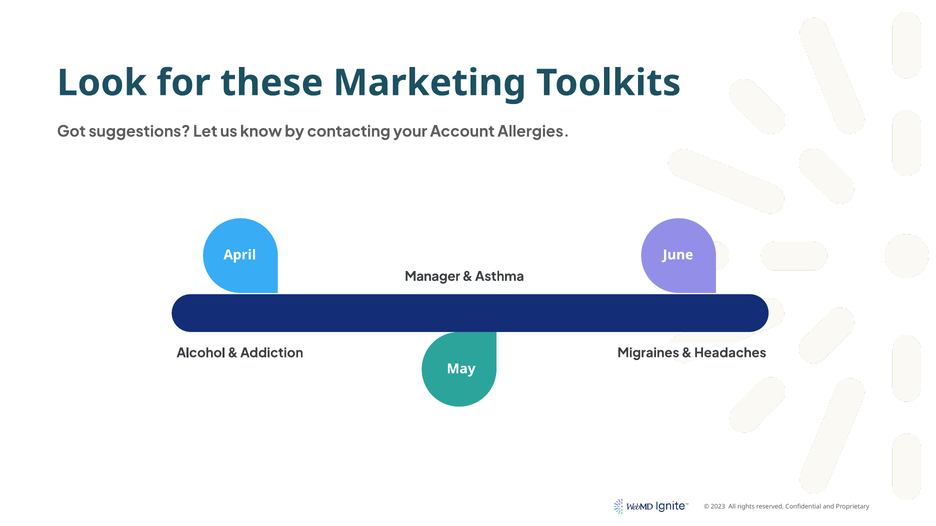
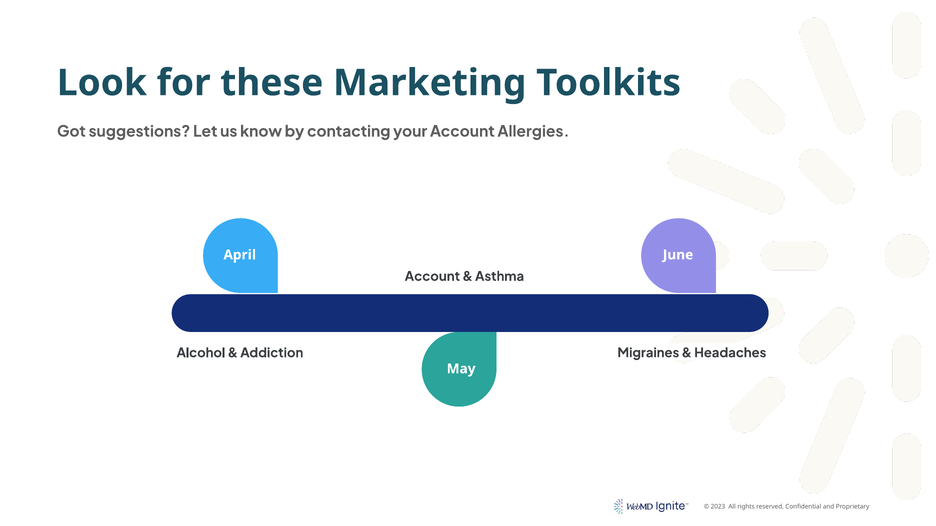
Manager: Manager -> Account (432, 277)
